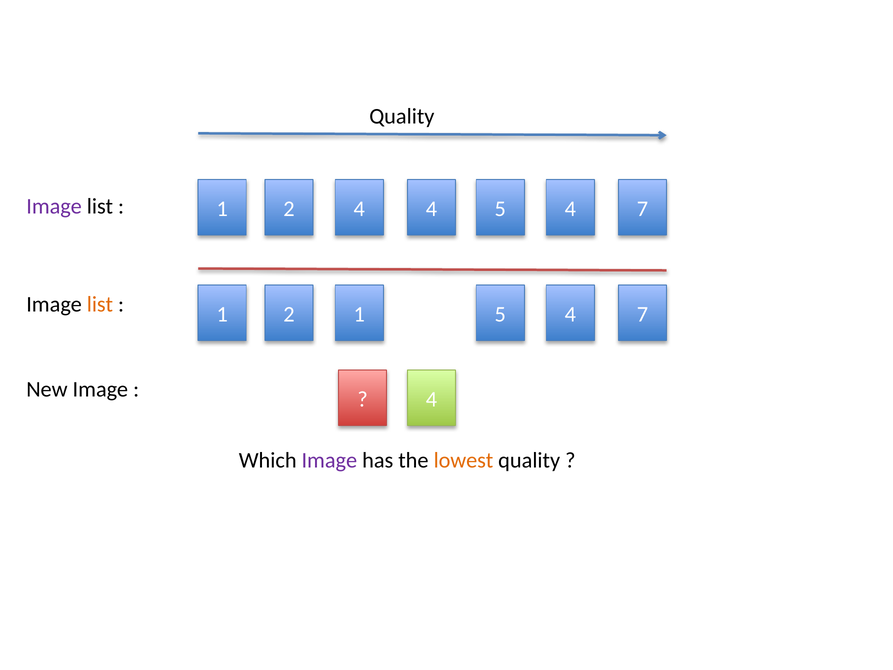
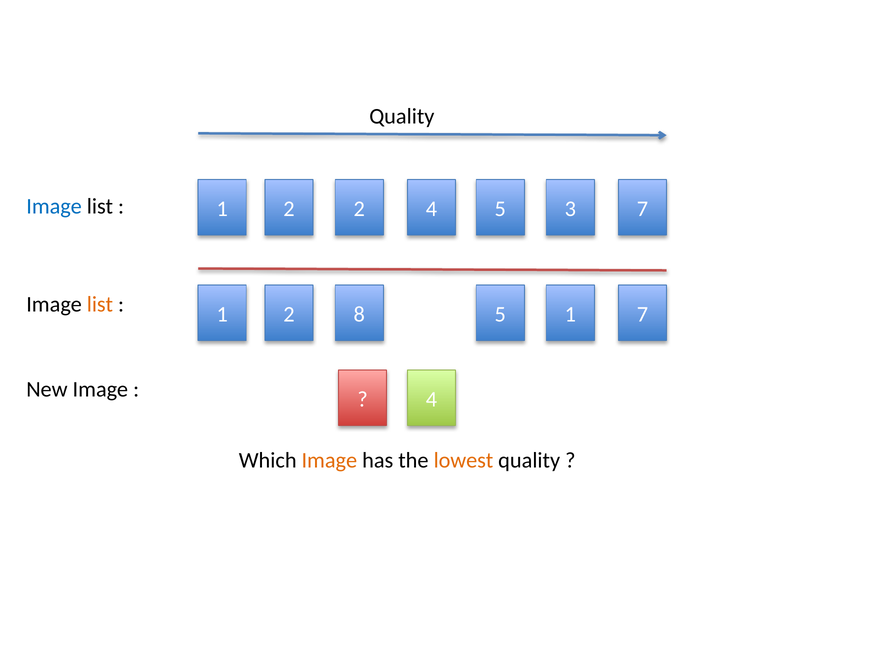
Image colour: purple -> blue (54, 206)
2 4: 4 -> 2 (359, 209)
4: 4 -> 3 (570, 209)
2 1: 1 -> 8 (359, 314)
4: 4 -> 1 (570, 314)
Image colour: purple -> orange (329, 460)
